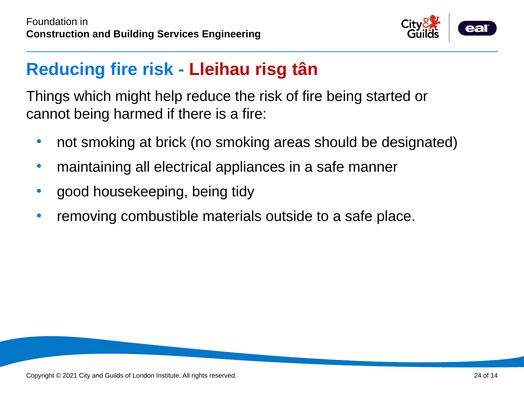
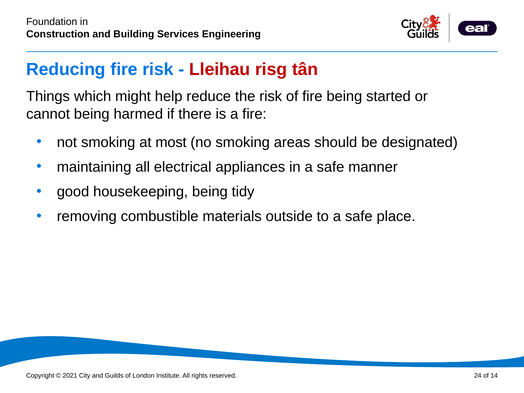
brick: brick -> most (171, 142)
